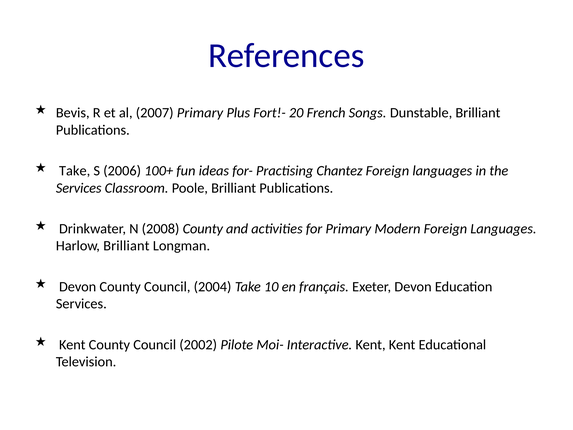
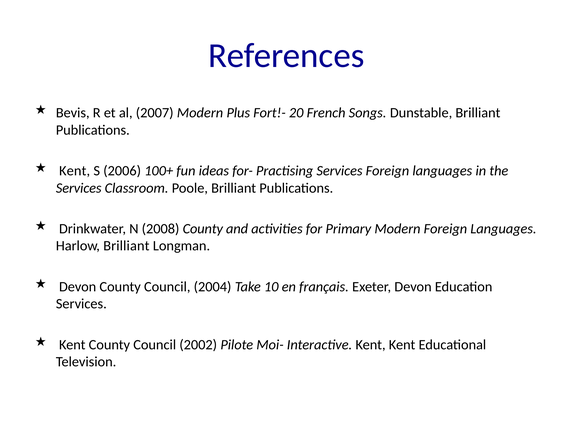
2007 Primary: Primary -> Modern (200, 113)
Take: Take -> Kent (75, 171)
Practising Chantez: Chantez -> Services (339, 171)
